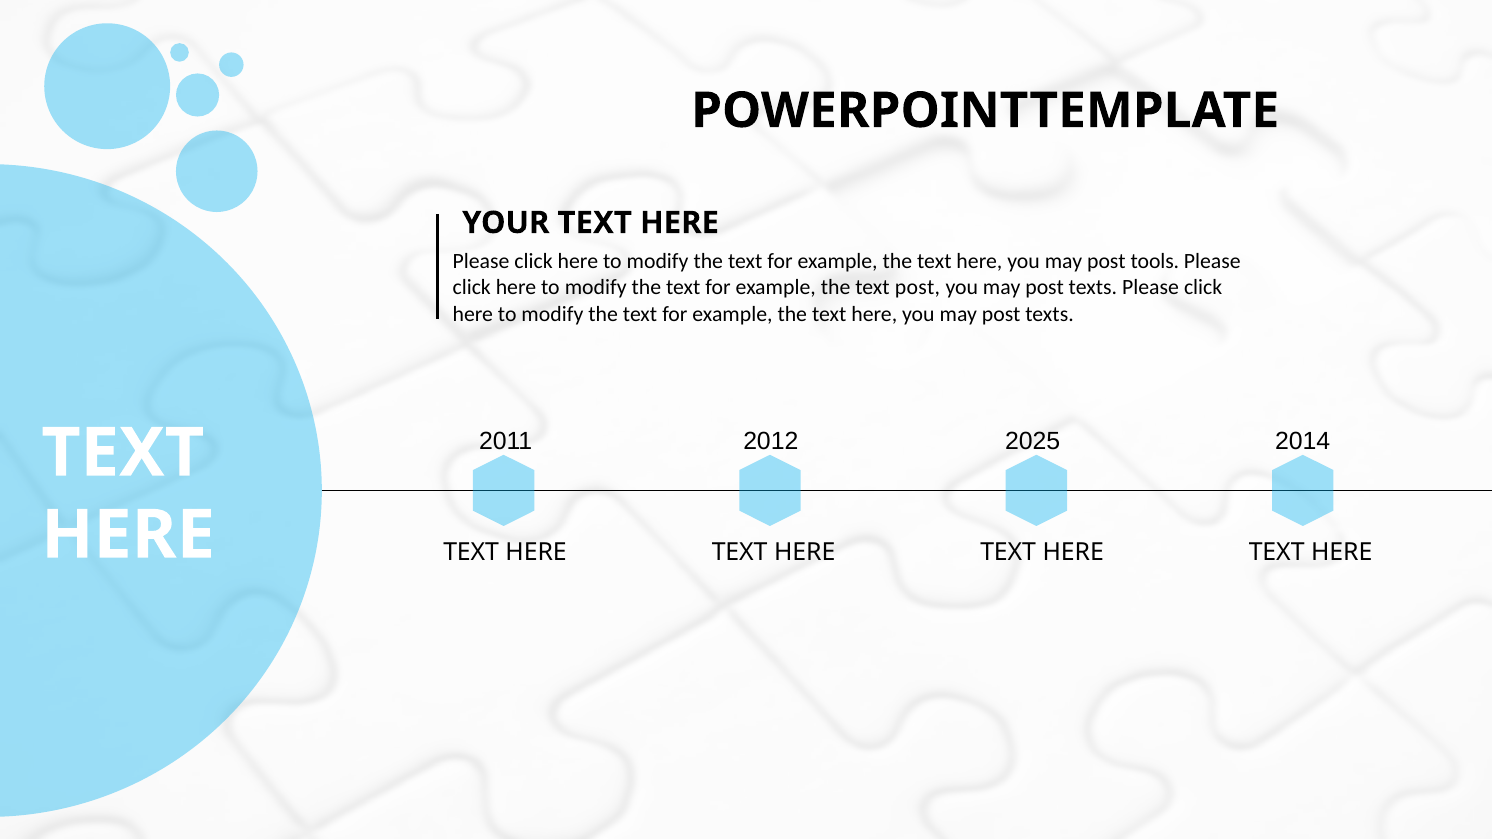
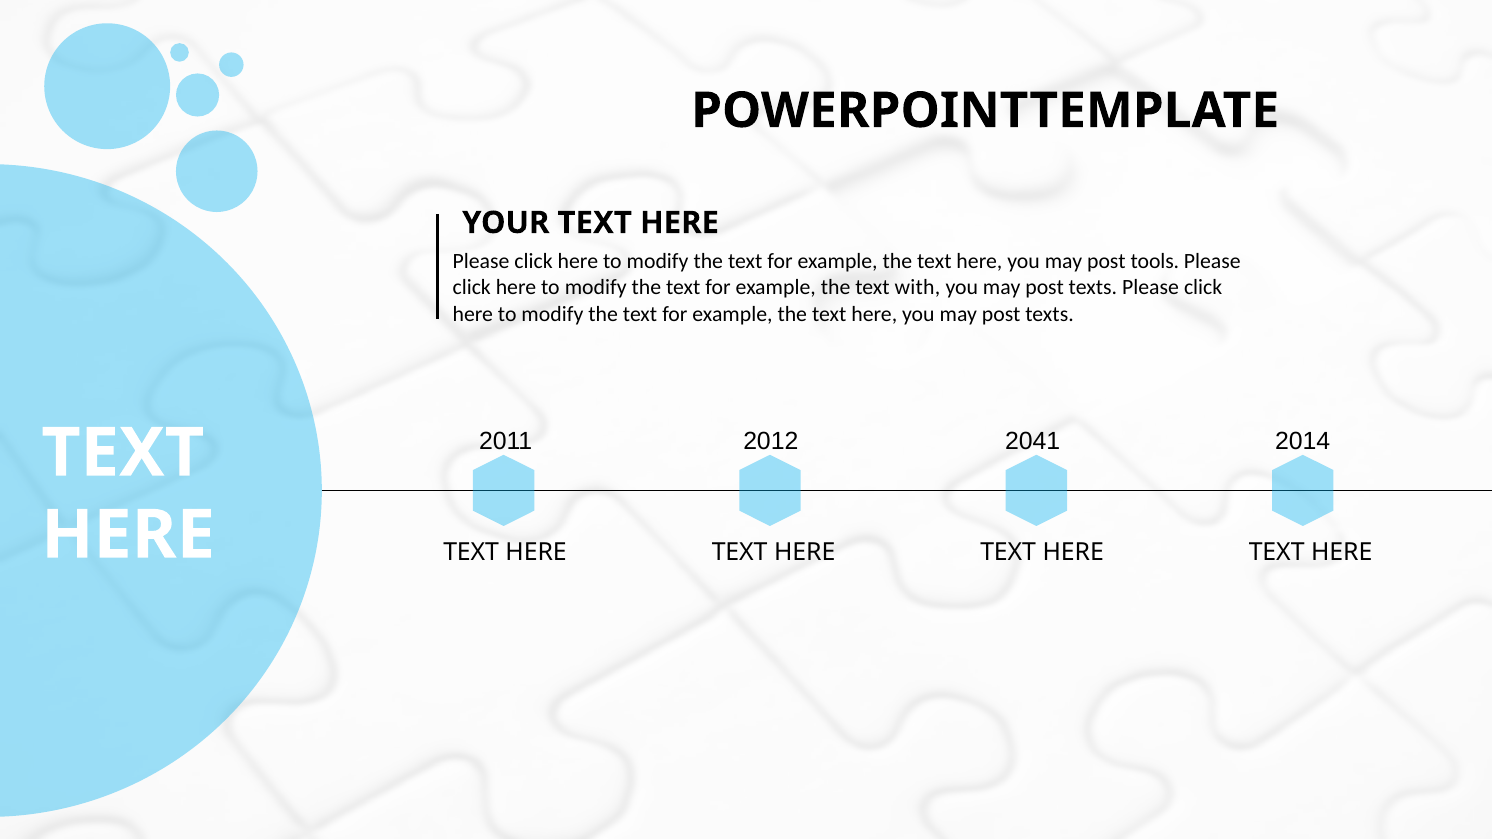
text post: post -> with (917, 288)
2025: 2025 -> 2041 (1033, 442)
